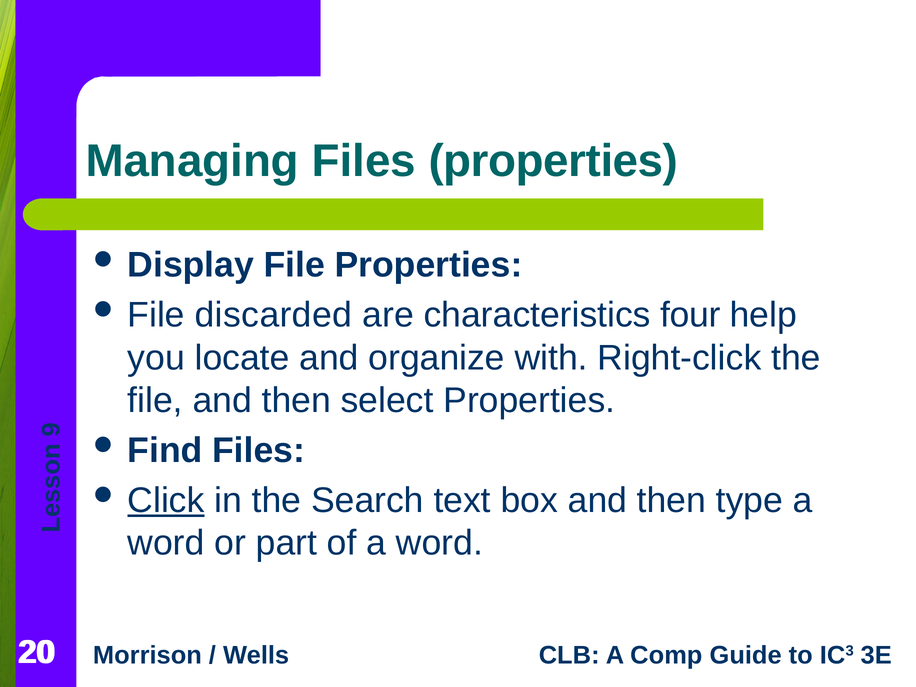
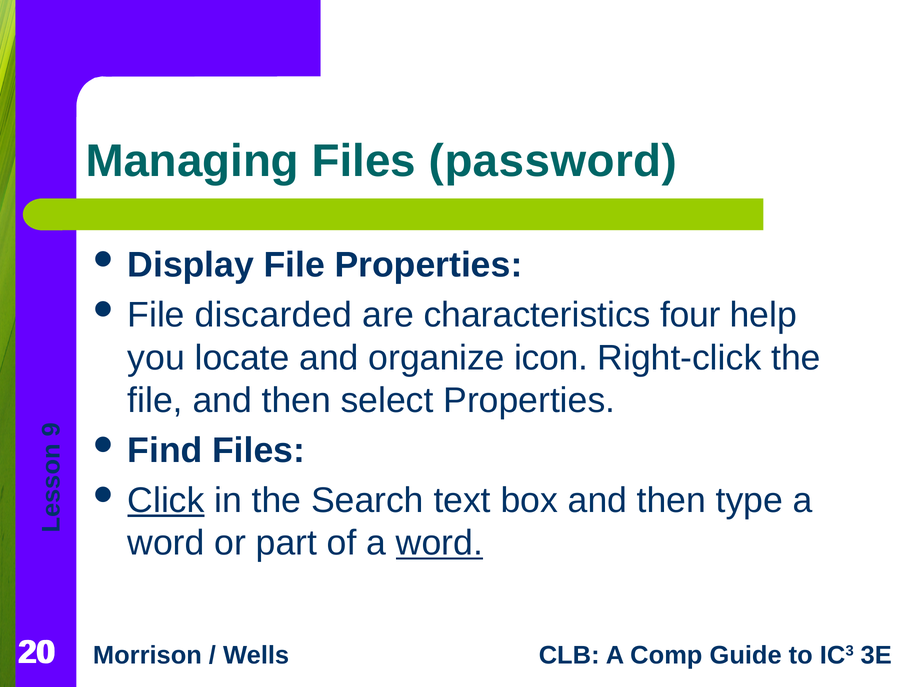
Files properties: properties -> password (553, 161)
with: with -> icon (551, 358)
word underline: none -> present (439, 543)
